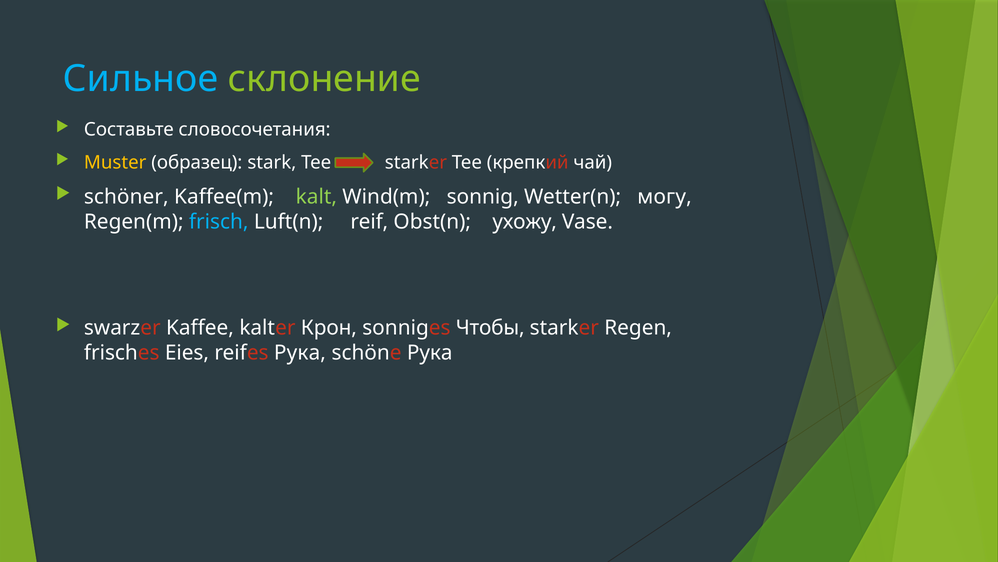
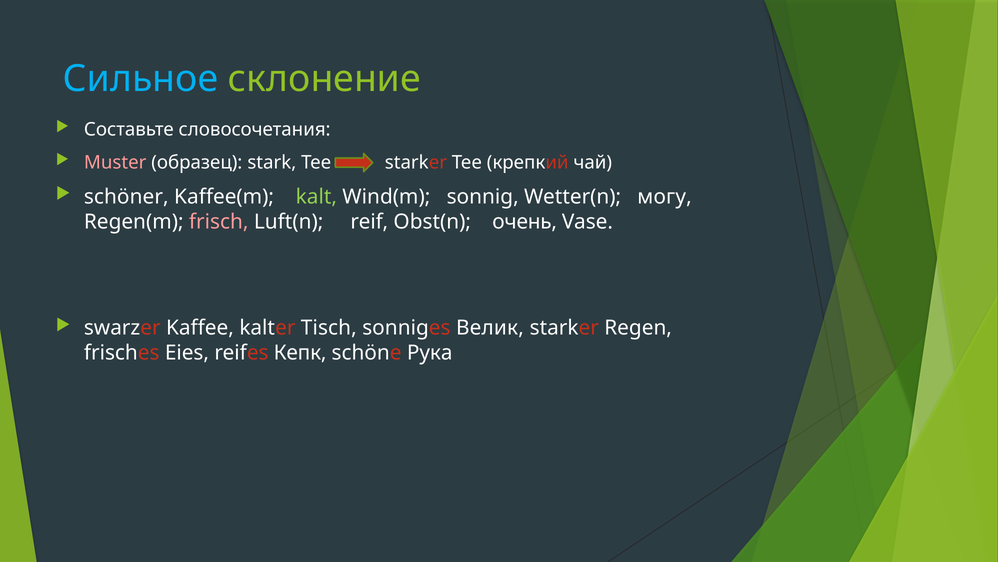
Muster colour: yellow -> pink (115, 162)
frisch colour: light blue -> pink (219, 222)
ухожу: ухожу -> очень (525, 222)
Крон: Крон -> Tisch (329, 328)
Чтобы: Чтобы -> Велик (490, 328)
reifes Рука: Рука -> Кепк (300, 353)
